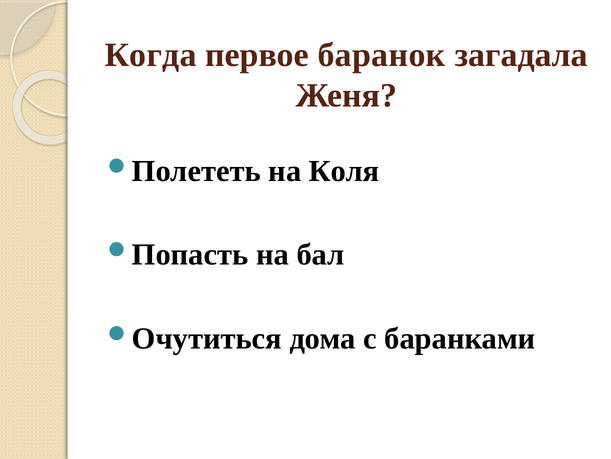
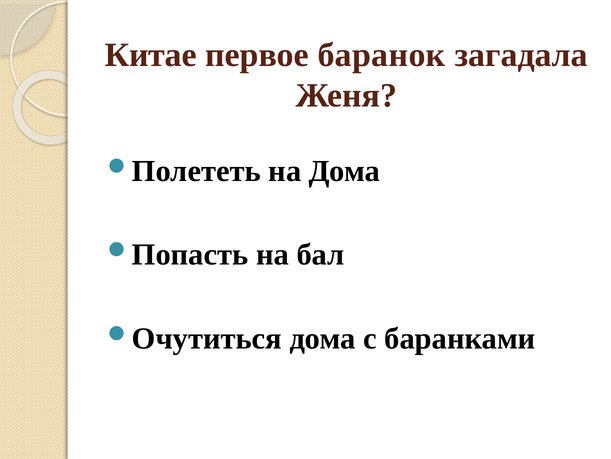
Когда: Когда -> Китае (151, 55)
на Коля: Коля -> Дома (344, 171)
